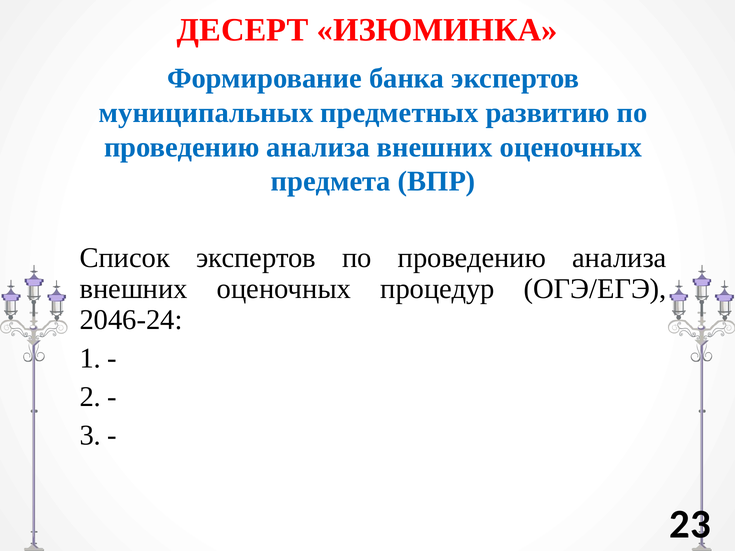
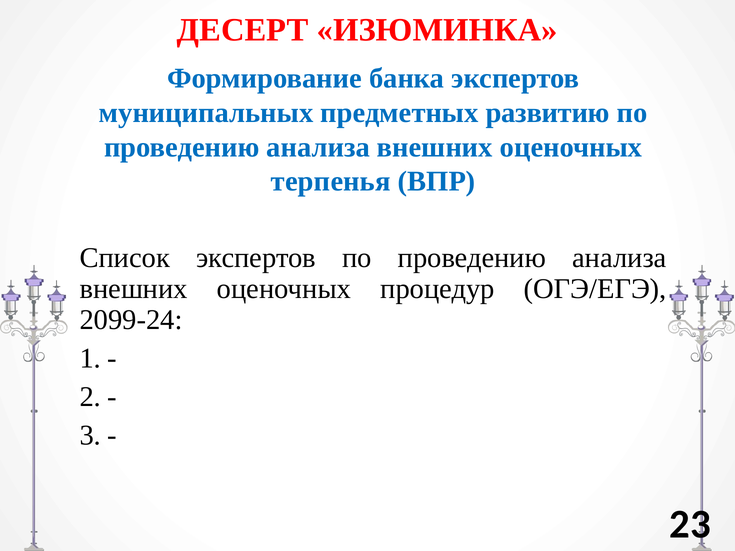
предмета: предмета -> терпенья (331, 181)
2046-24: 2046-24 -> 2099-24 (131, 320)
